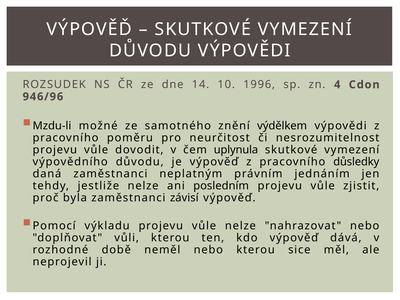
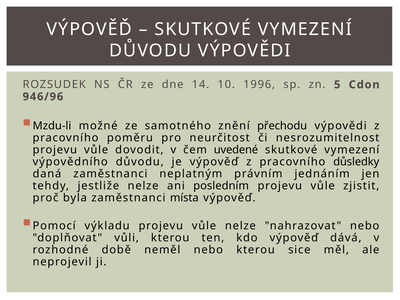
4: 4 -> 5 (337, 85)
výdělkem: výdělkem -> přechodu (282, 126)
uplynula: uplynula -> uvedené (236, 150)
závisí: závisí -> místa (184, 198)
